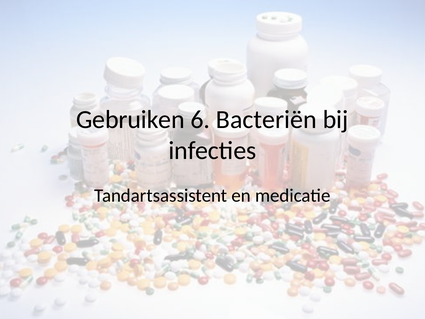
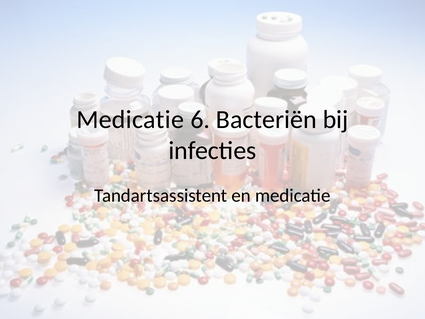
Gebruiken: Gebruiken -> Medicatie (130, 119)
